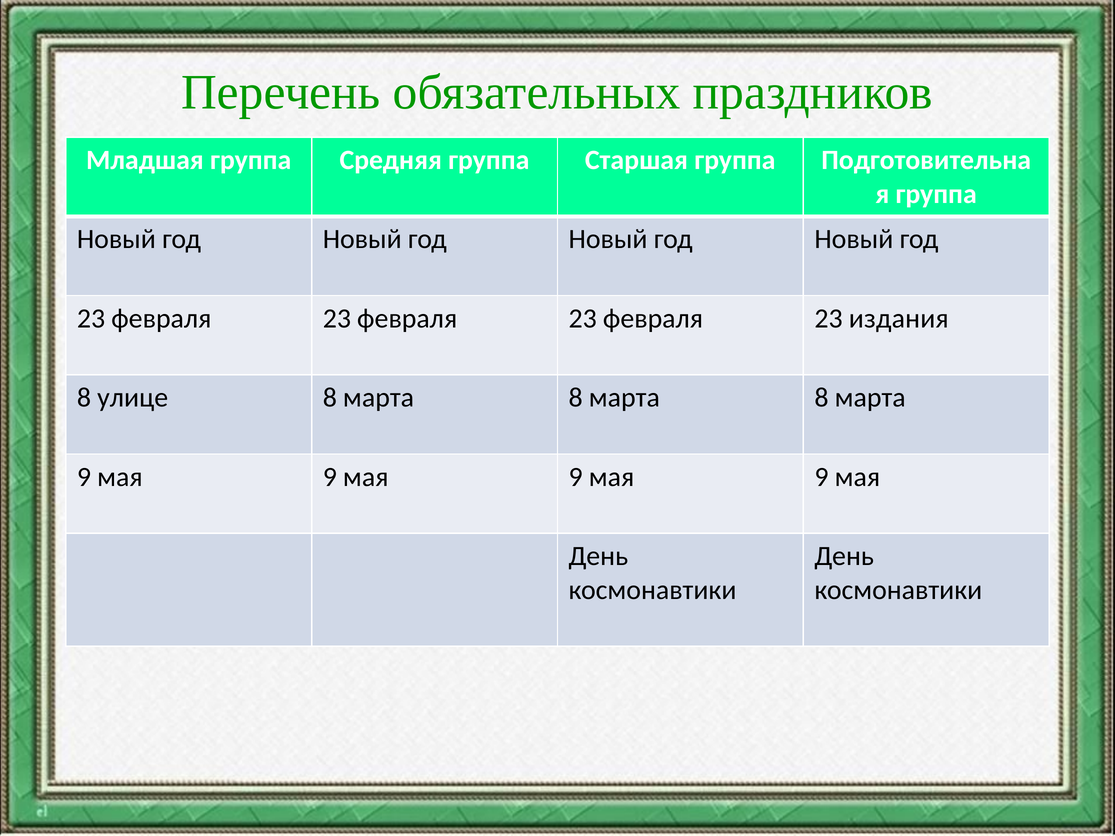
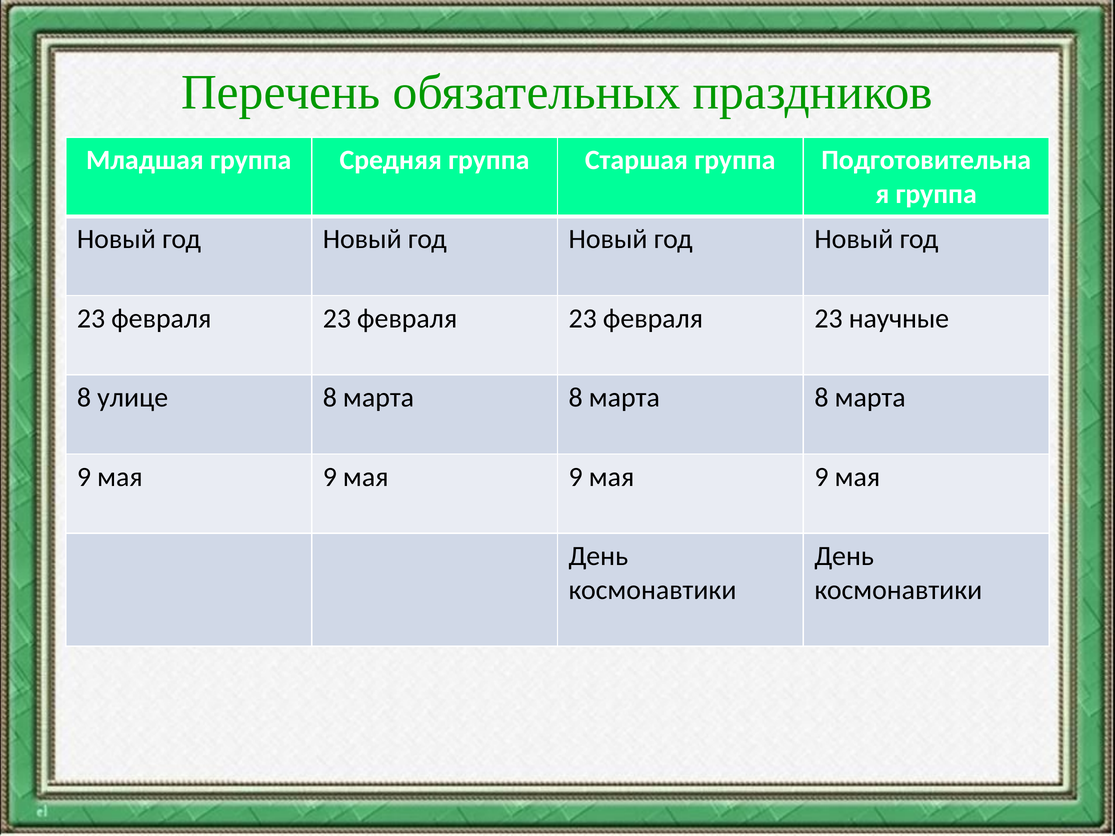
издания: издания -> научные (899, 319)
